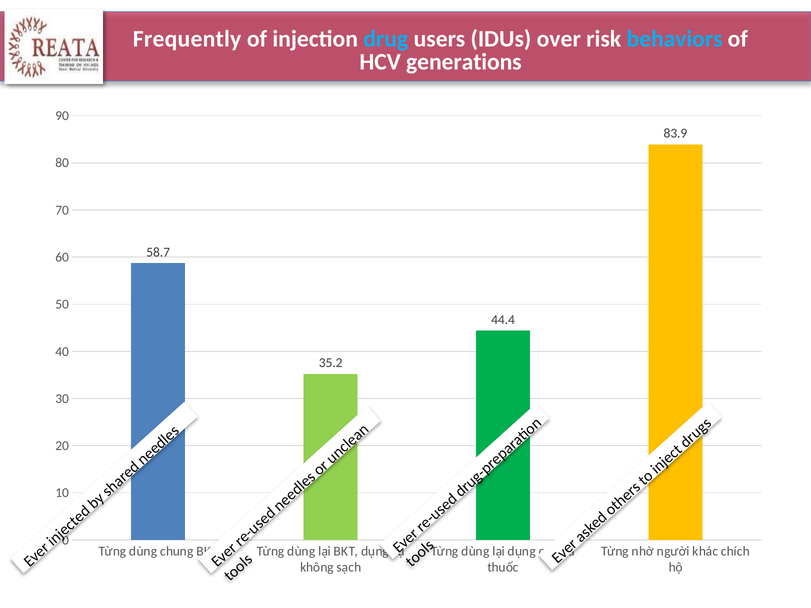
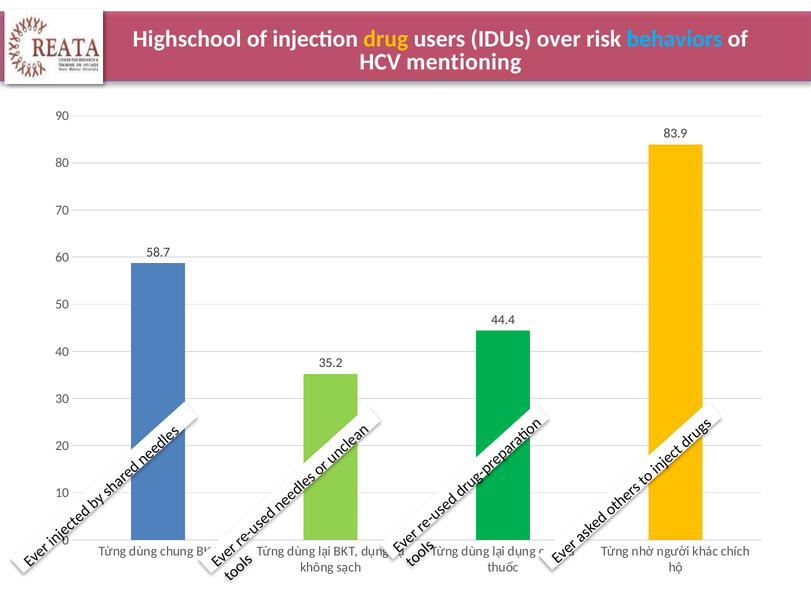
Frequently: Frequently -> Highschool (187, 39)
drug colour: light blue -> yellow (386, 39)
generations: generations -> mentioning (464, 62)
